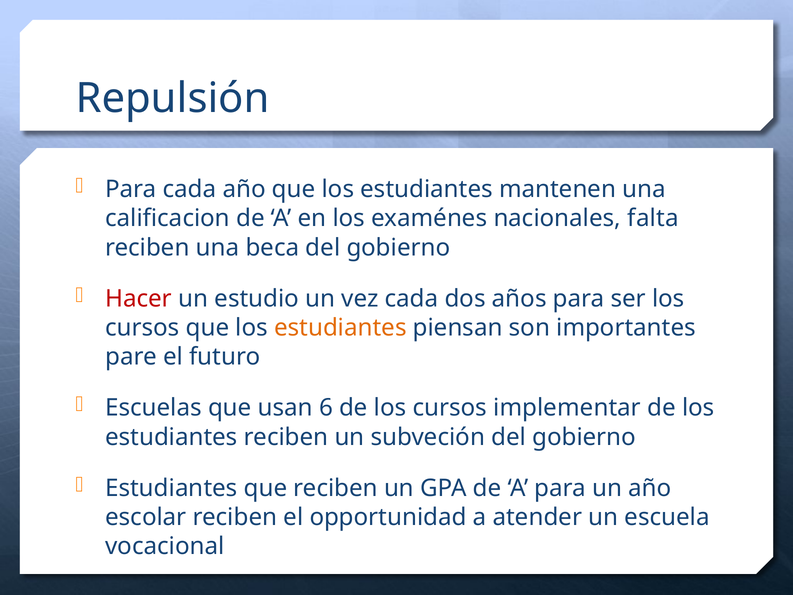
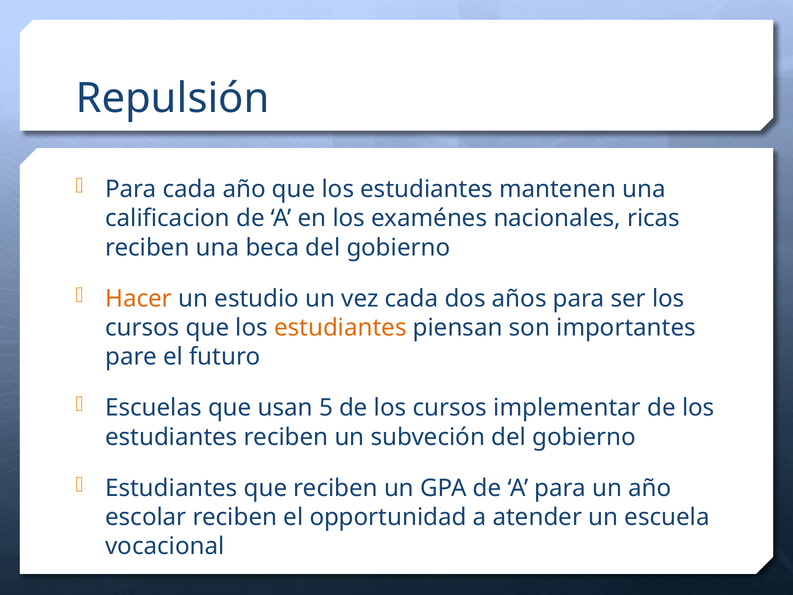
falta: falta -> ricas (653, 218)
Hacer colour: red -> orange (139, 299)
6: 6 -> 5 (326, 408)
